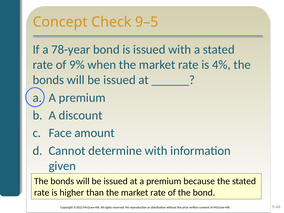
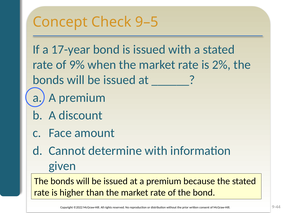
78-year: 78-year -> 17-year (71, 50)
4%: 4% -> 2% (221, 65)
